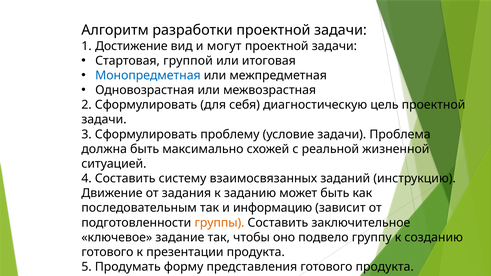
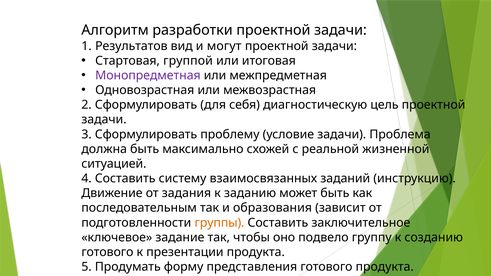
Достижение: Достижение -> Результатов (131, 46)
Монопредметная colour: blue -> purple (148, 75)
информацию: информацию -> образования (273, 208)
